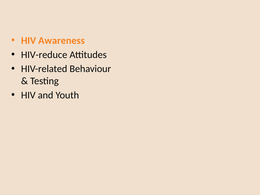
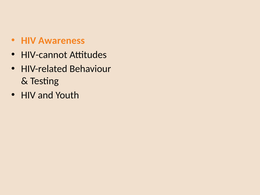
HIV-reduce: HIV-reduce -> HIV-cannot (44, 55)
